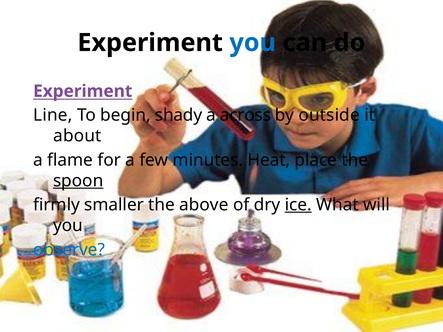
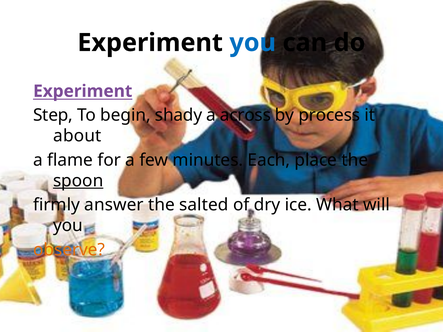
Line: Line -> Step (53, 115)
outside: outside -> process (329, 115)
Heat: Heat -> Each (269, 160)
smaller: smaller -> answer (114, 205)
above: above -> salted (204, 205)
ice underline: present -> none (298, 205)
observe colour: blue -> orange (69, 250)
